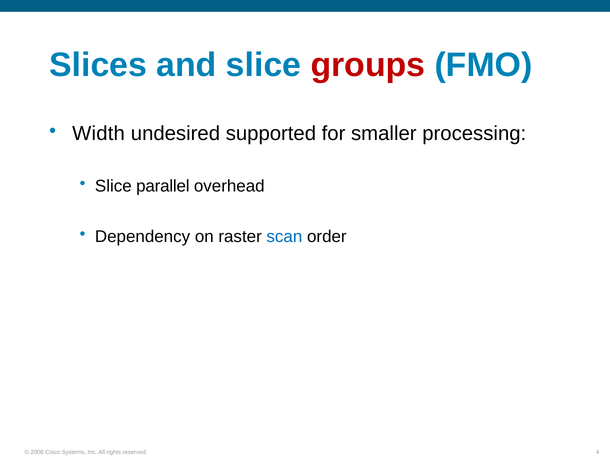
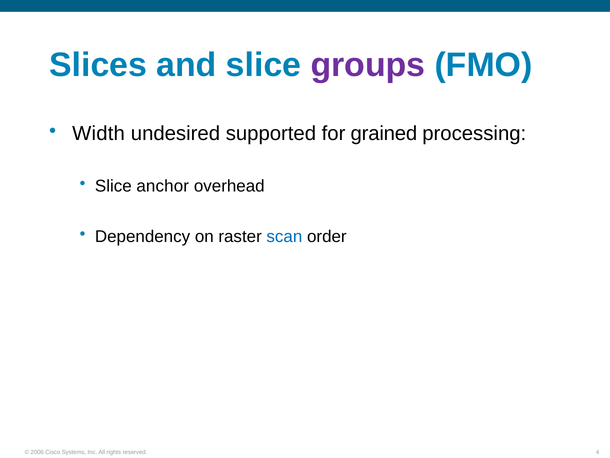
groups colour: red -> purple (368, 65)
smaller: smaller -> grained (384, 133)
parallel: parallel -> anchor (163, 186)
